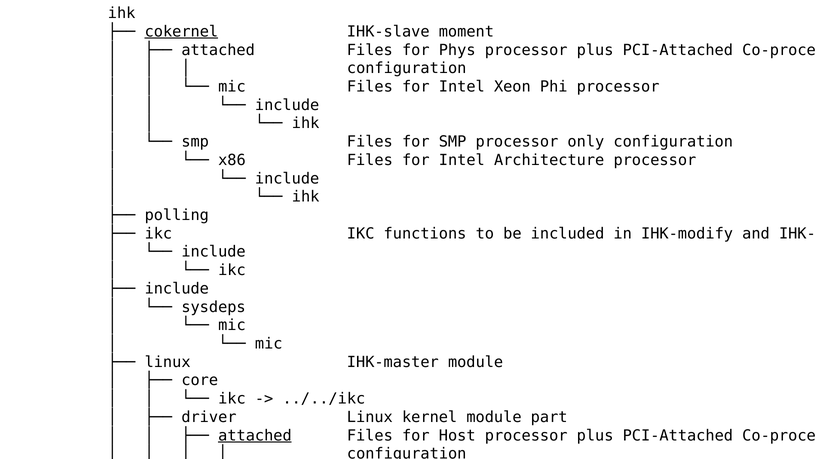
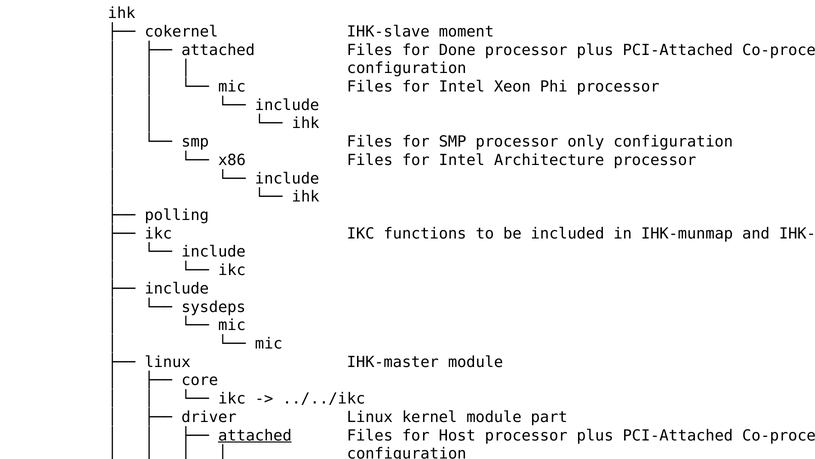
cokernel underline: present -> none (181, 32)
Phys: Phys -> Done (457, 50)
IHK-modify: IHK-modify -> IHK-munmap (687, 233)
